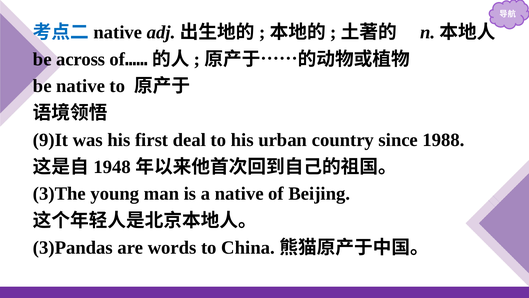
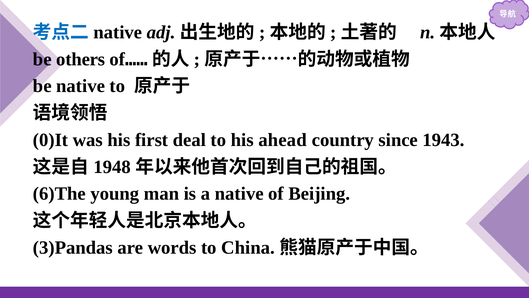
across: across -> others (81, 59)
9)It: 9)It -> 0)It (51, 140)
urban: urban -> ahead (283, 140)
1988: 1988 -> 1943 (444, 140)
3)The: 3)The -> 6)The (59, 193)
